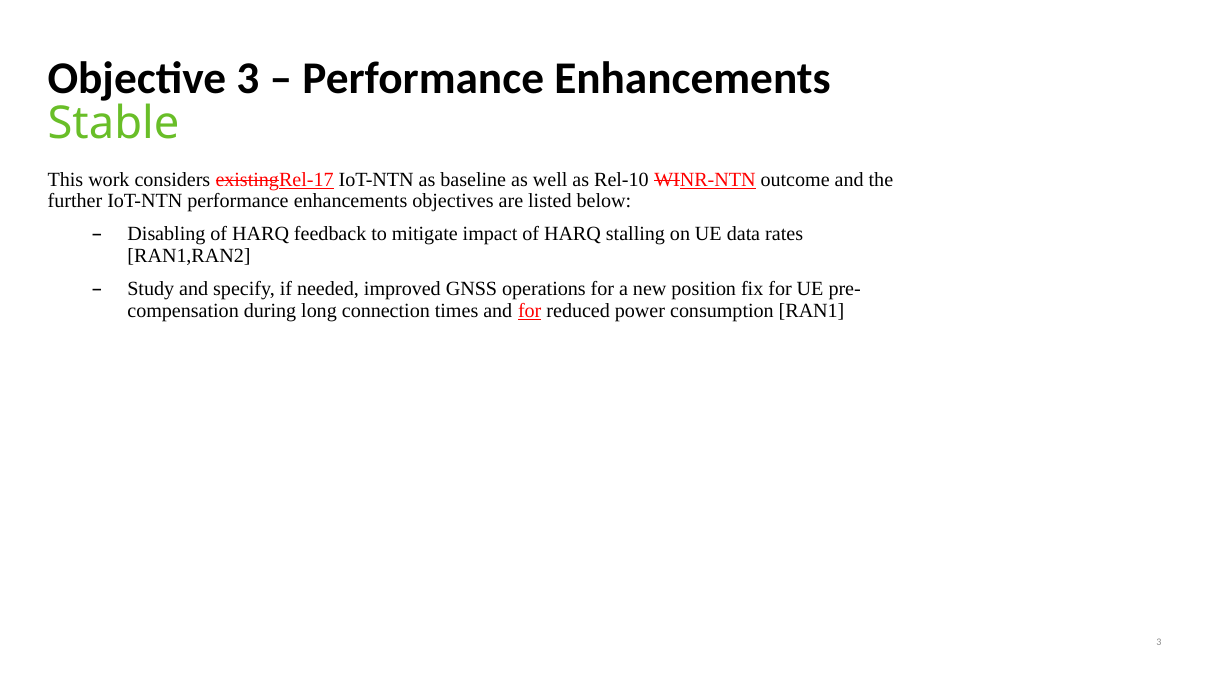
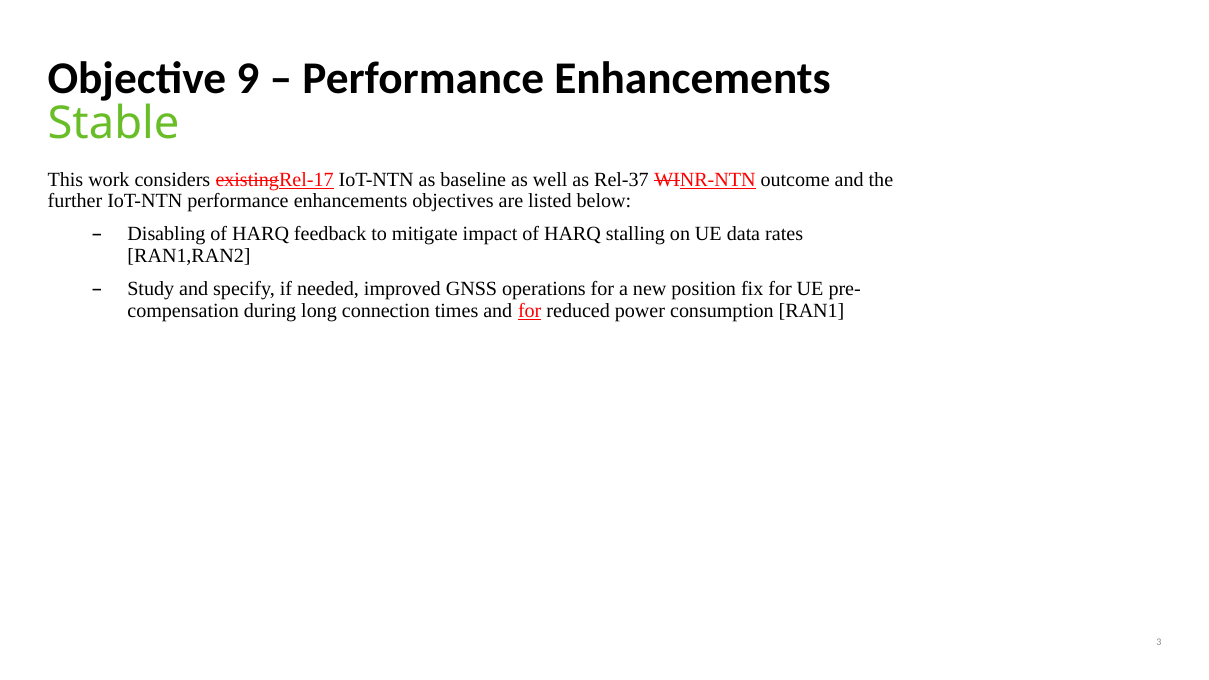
Objective 3: 3 -> 9 (248, 79)
Rel-10: Rel-10 -> Rel-37 (621, 179)
